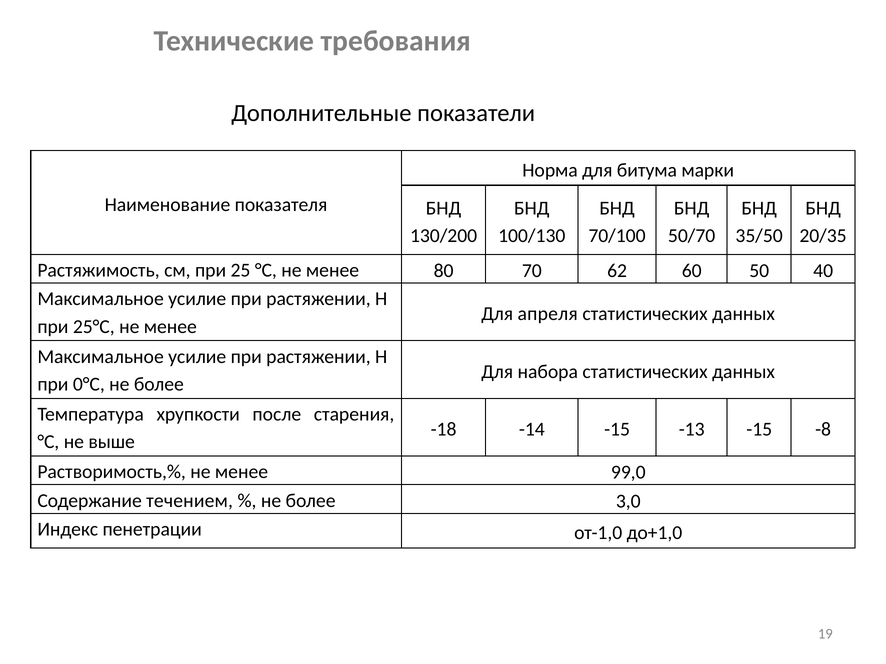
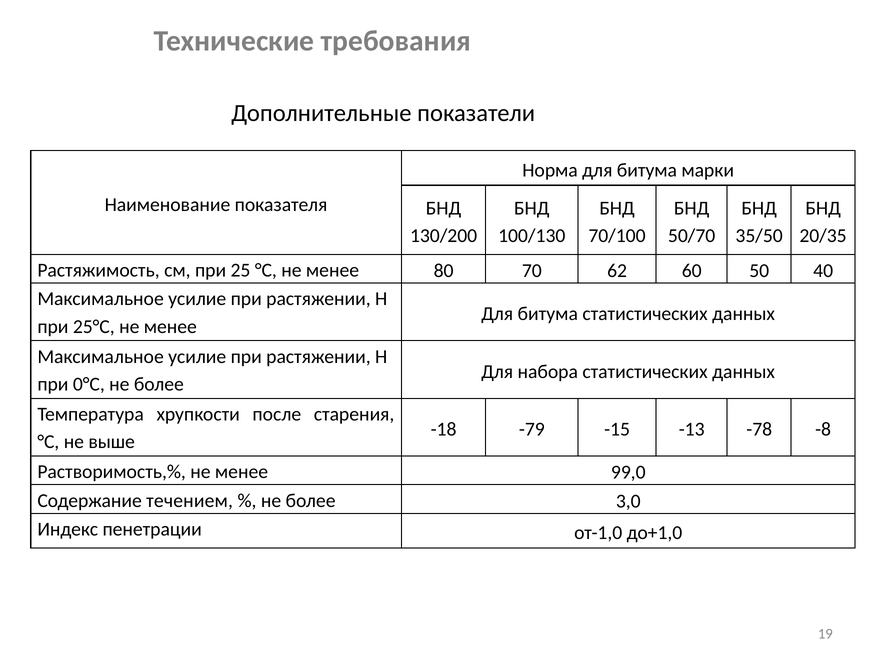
апреля: апреля -> битума (548, 314)
-14: -14 -> -79 (532, 429)
-13 -15: -15 -> -78 (759, 429)
